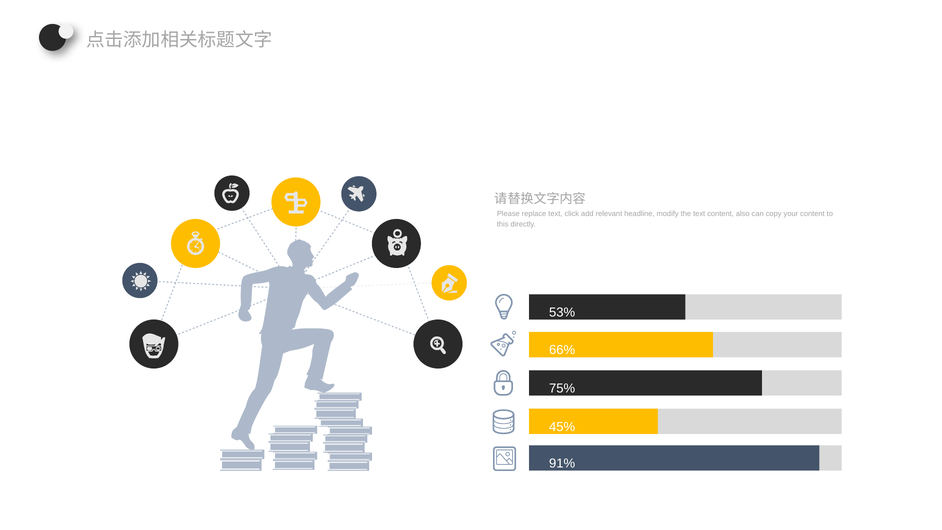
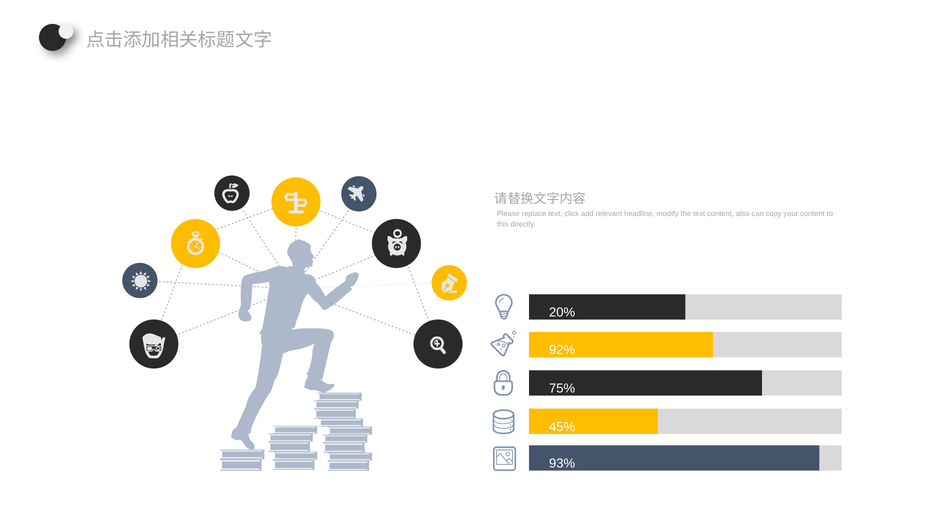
53%: 53% -> 20% (562, 312)
66%: 66% -> 92% (562, 350)
91%: 91% -> 93% (562, 463)
